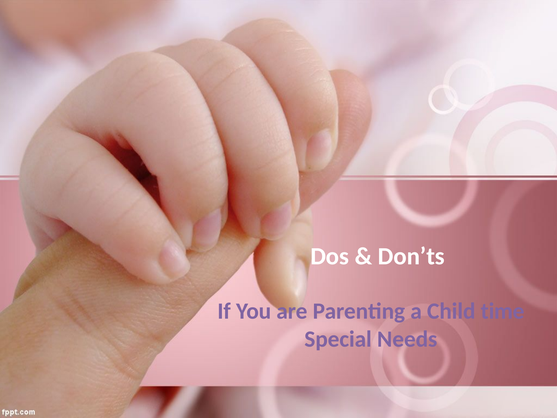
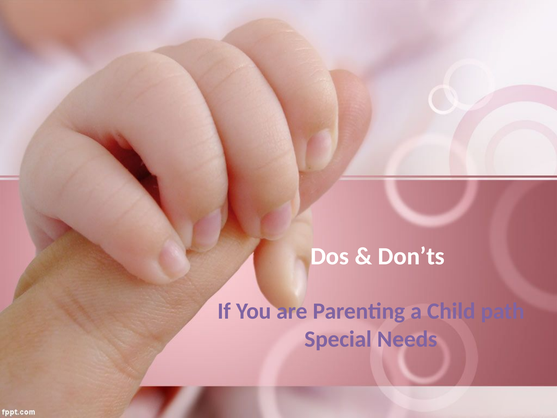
time: time -> path (503, 311)
